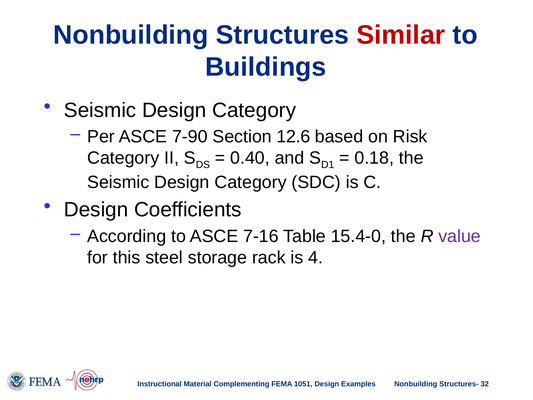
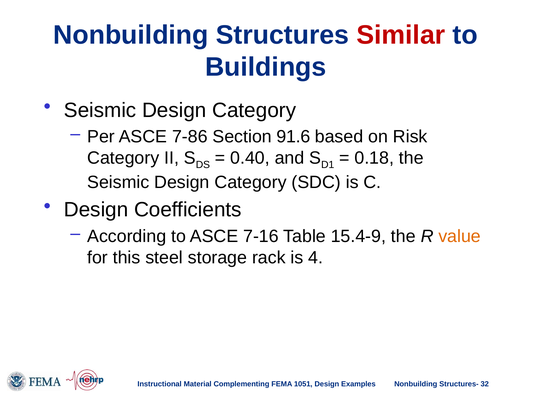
7-90: 7-90 -> 7-86 (190, 137)
12.6: 12.6 -> 91.6 (293, 137)
15.4-0: 15.4-0 -> 15.4-9 (358, 236)
value colour: purple -> orange (460, 236)
